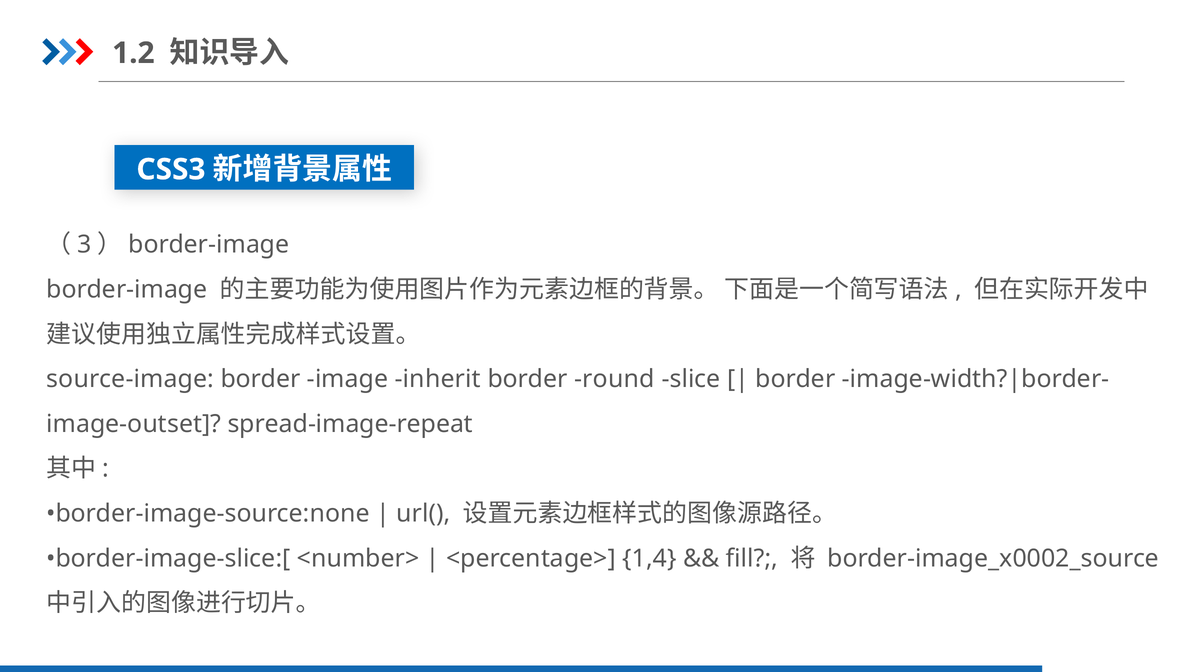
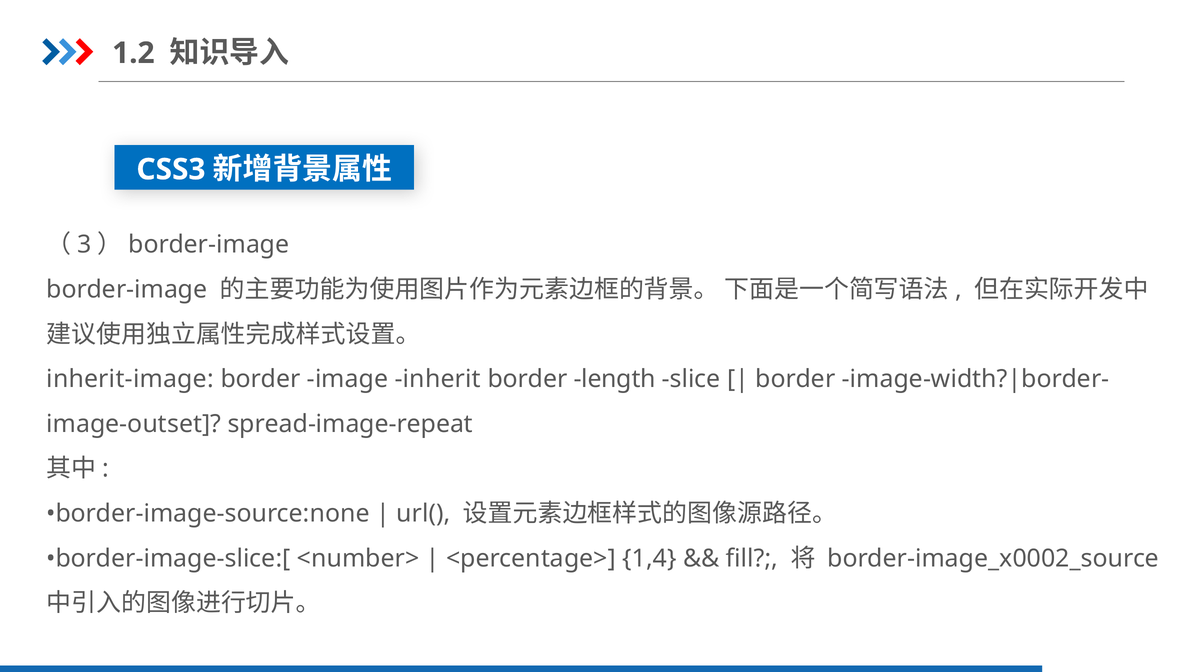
source-image: source-image -> inherit-image (130, 379)
round: round -> length (615, 379)
